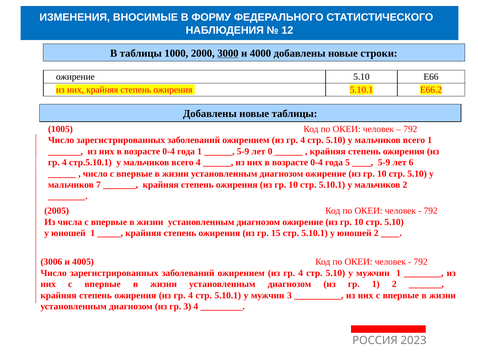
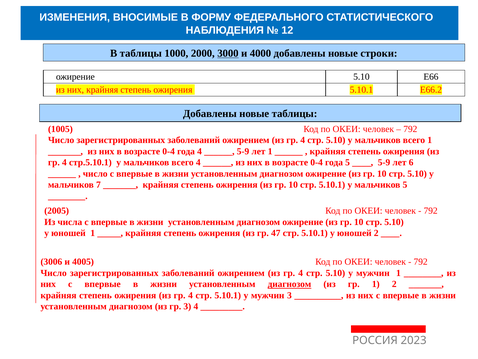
года 1: 1 -> 4 (200, 151)
лет 0: 0 -> 1 (270, 151)
мальчиков 2: 2 -> 5 (405, 185)
15: 15 -> 47 (276, 233)
диагнозом underline: none -> present (289, 284)
